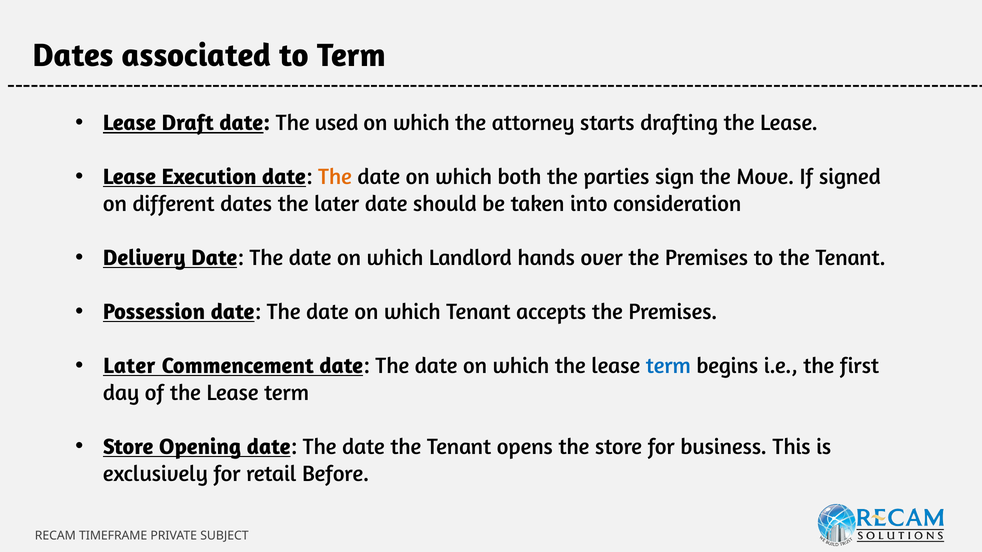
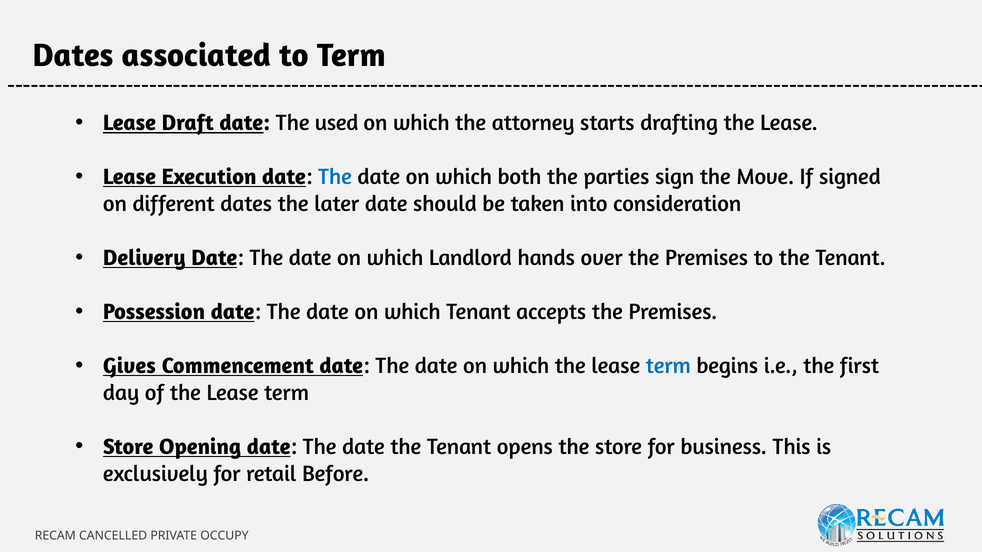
The colour: orange -> blue (335, 177)
Later: Later -> Gives (129, 366)
TIMEFRAME: TIMEFRAME -> CANCELLED (113, 536)
SUBJECT: SUBJECT -> OCCUPY (224, 536)
